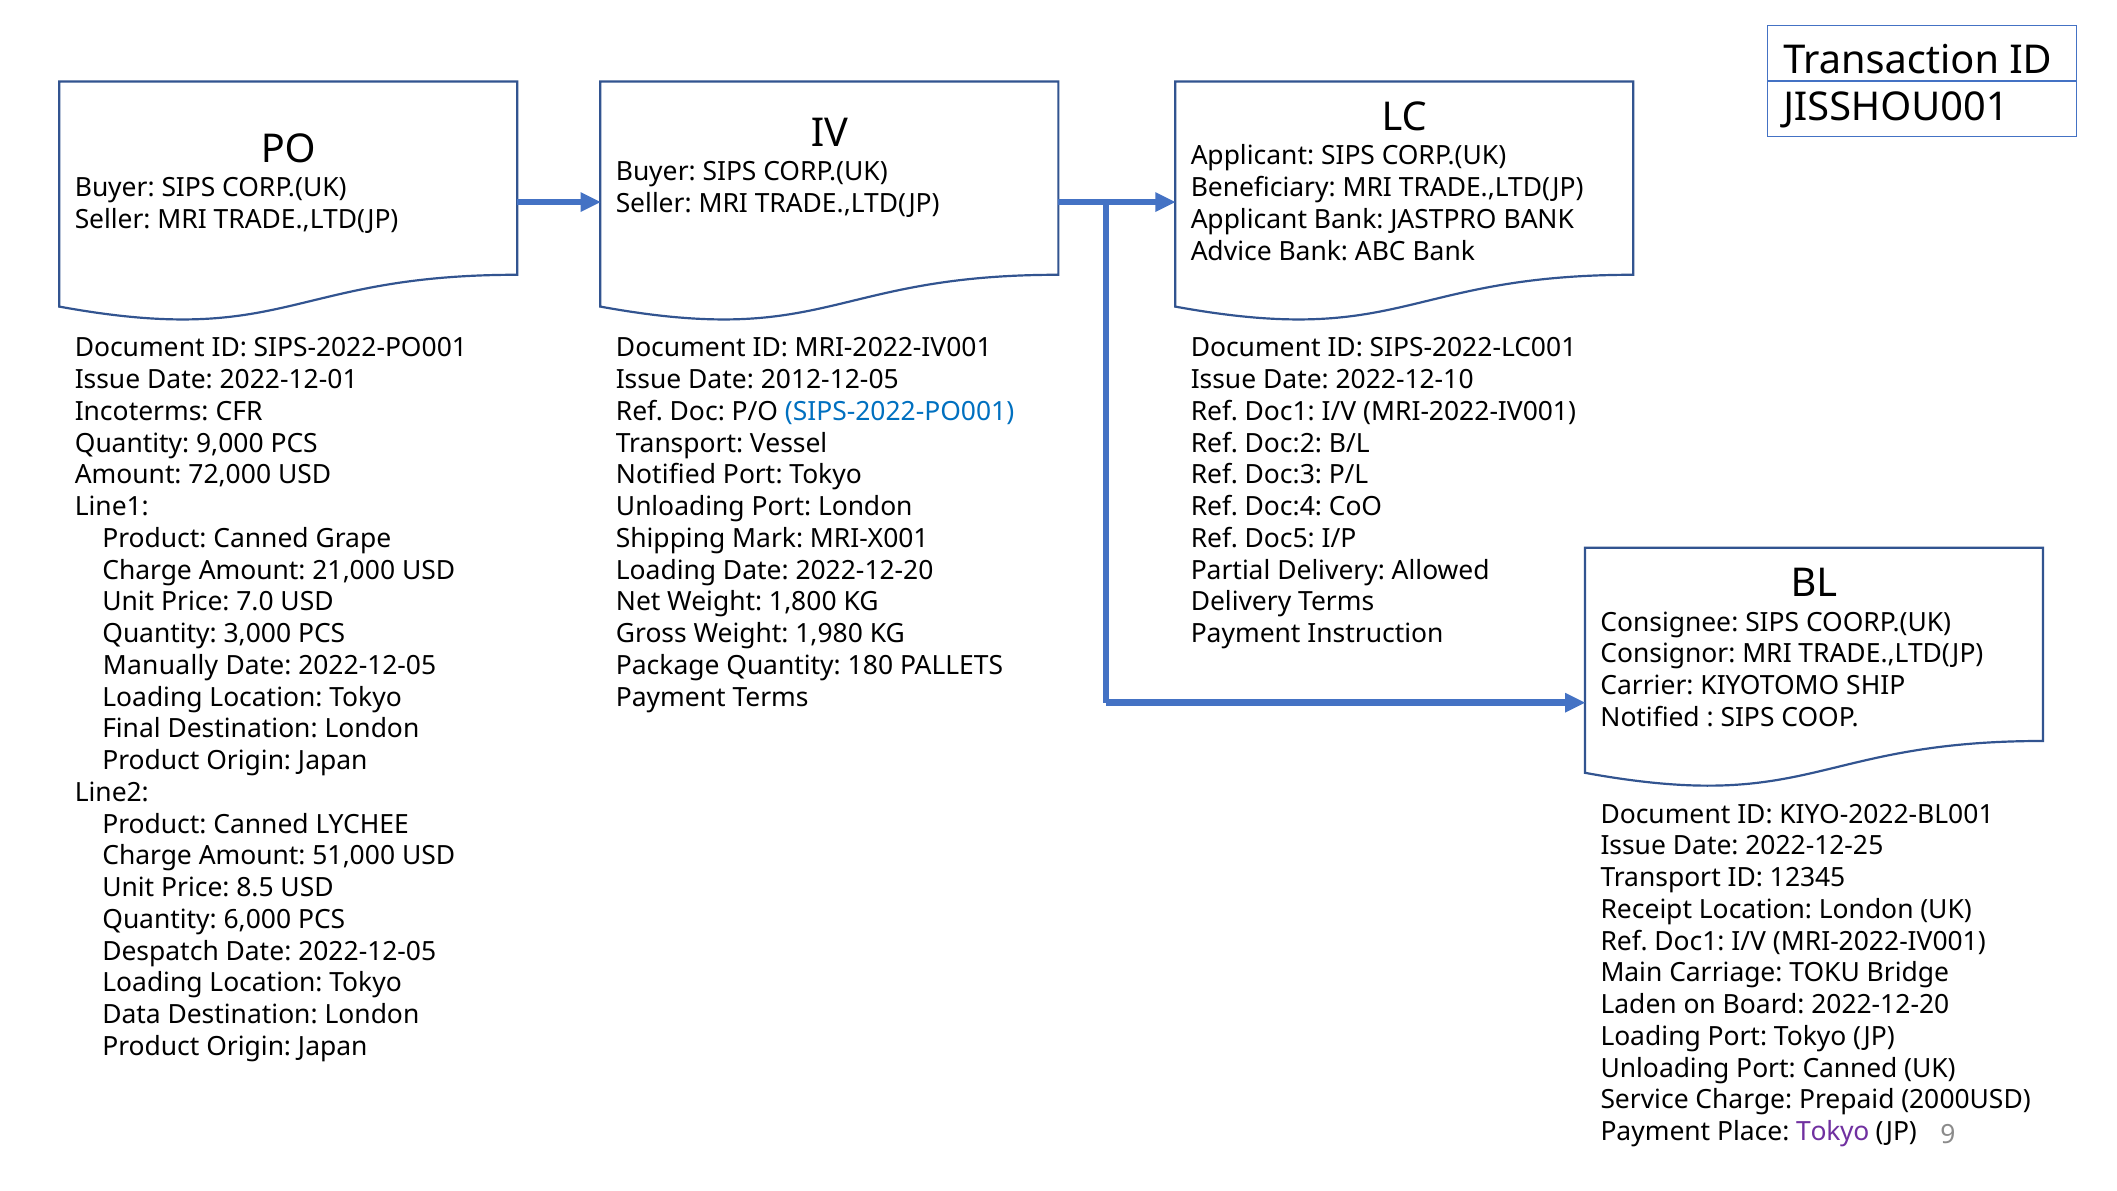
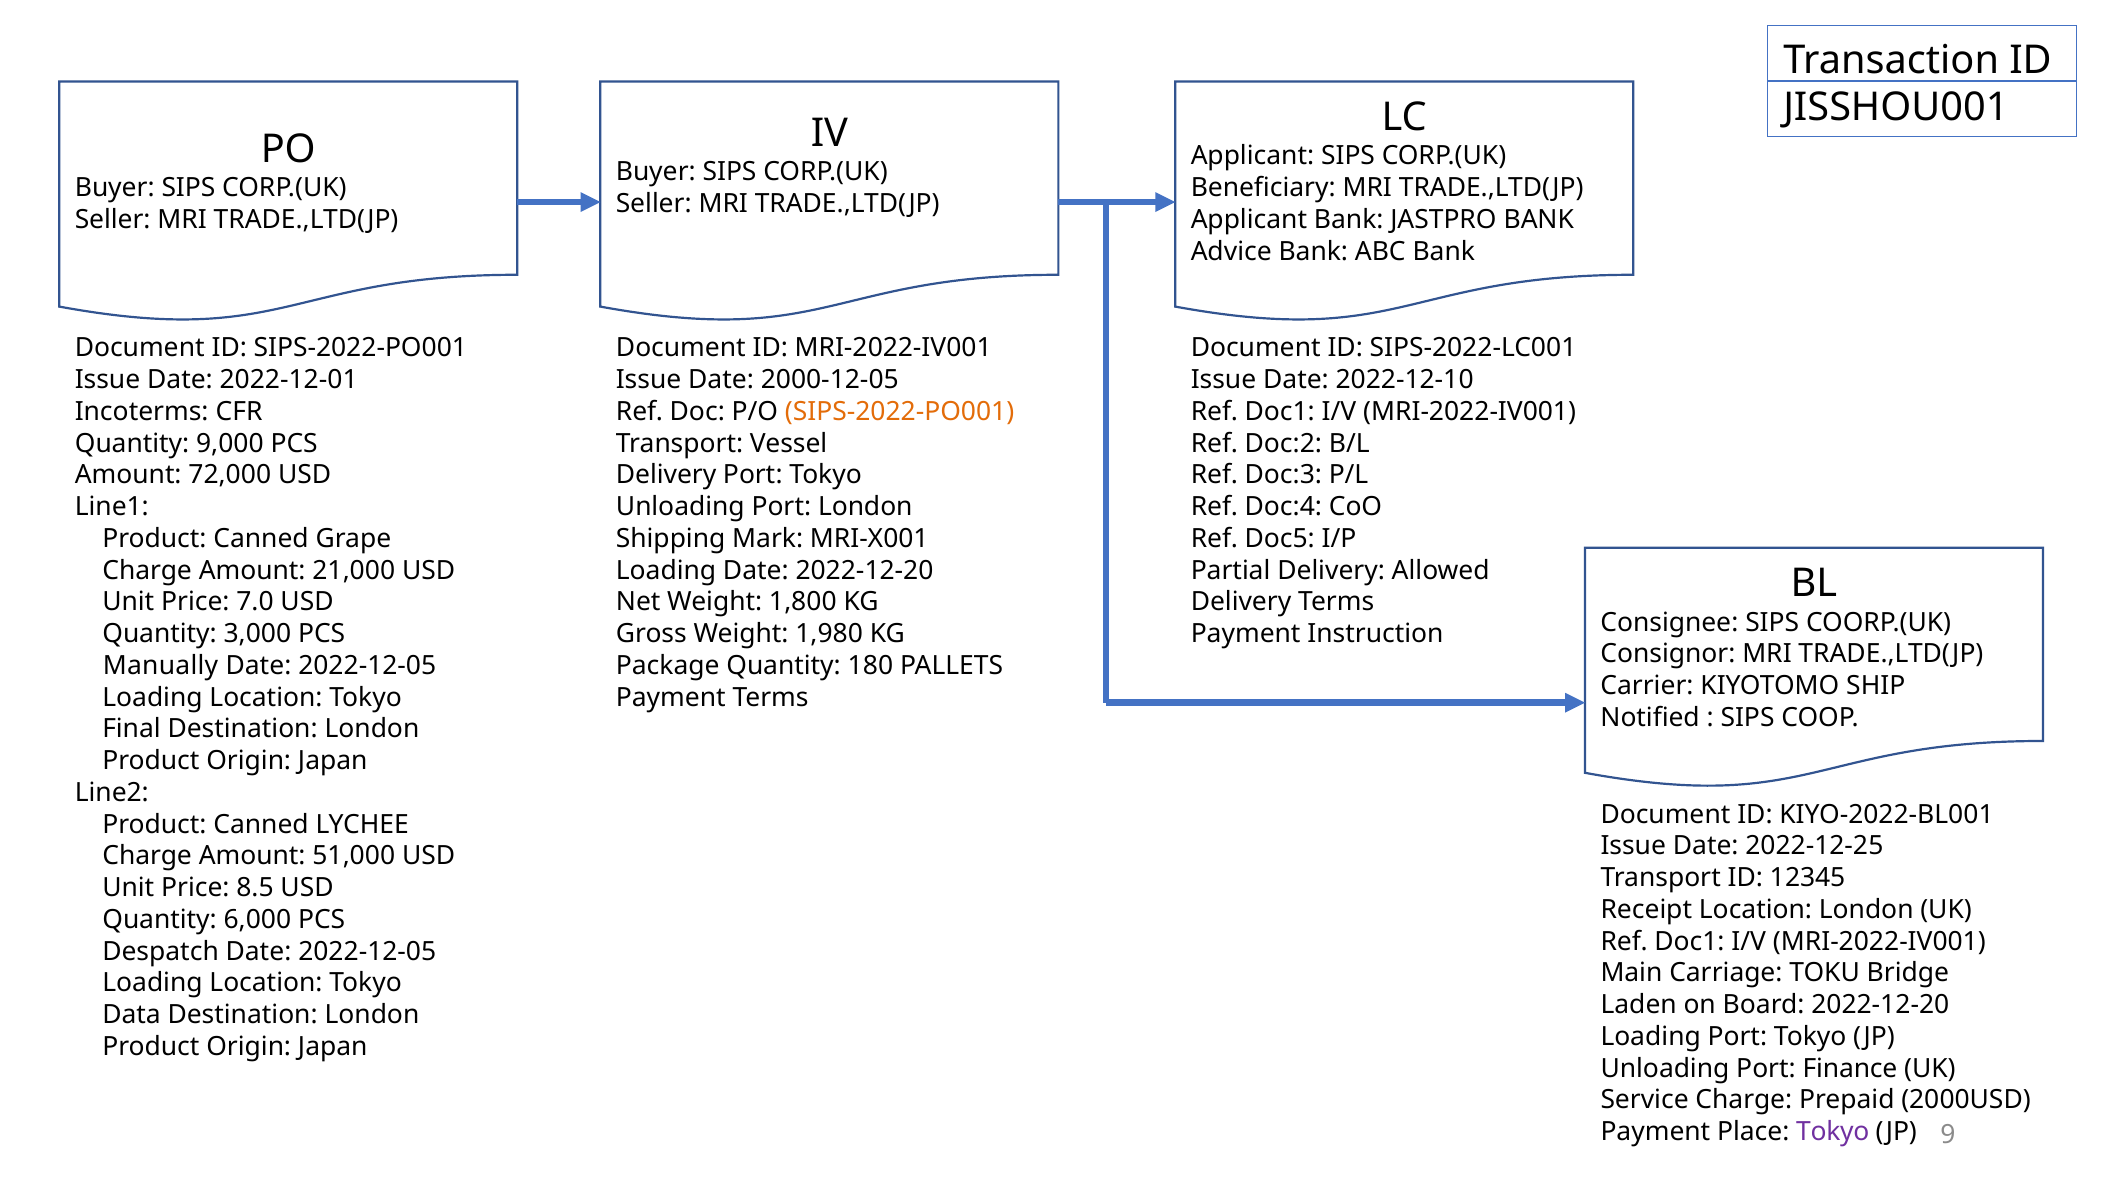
2012-12-05: 2012-12-05 -> 2000-12-05 (830, 380)
SIPS-2022-PO001 colour: blue -> orange (900, 412)
Notified: Notified -> Delivery (666, 475)
Port Canned: Canned -> Finance (1850, 1068)
